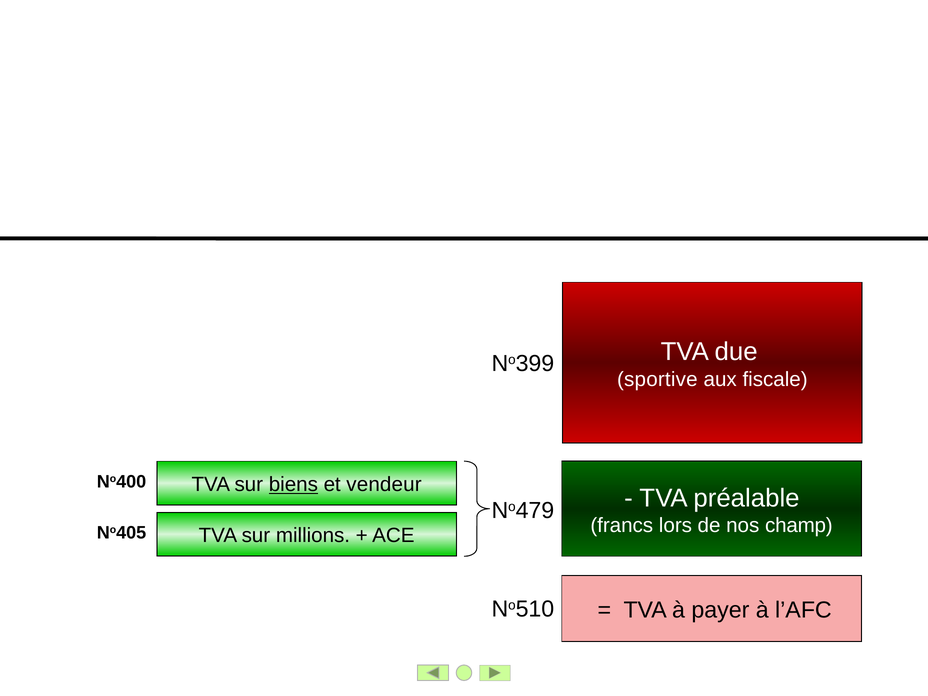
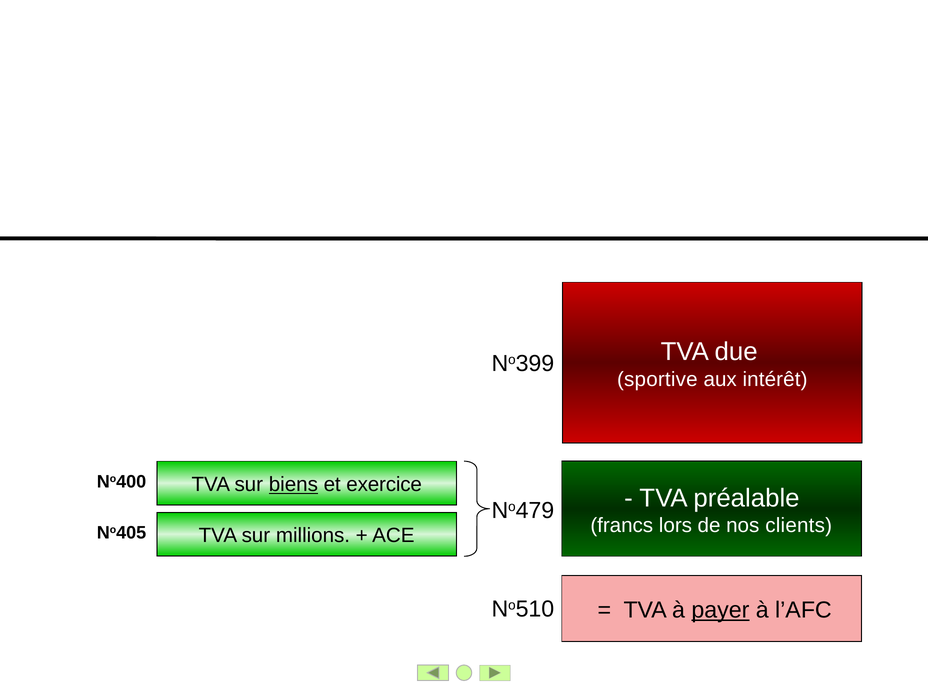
fiscale: fiscale -> intérêt (775, 379)
vendeur: vendeur -> exercice (384, 485)
champ: champ -> clients (799, 526)
payer underline: none -> present (720, 610)
